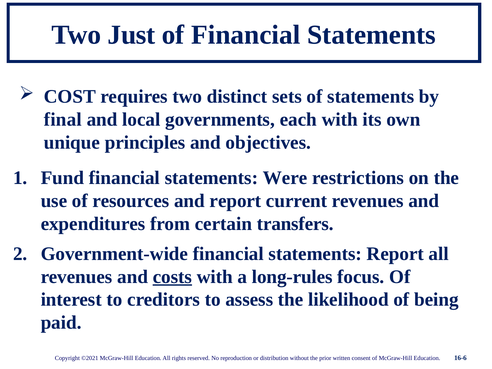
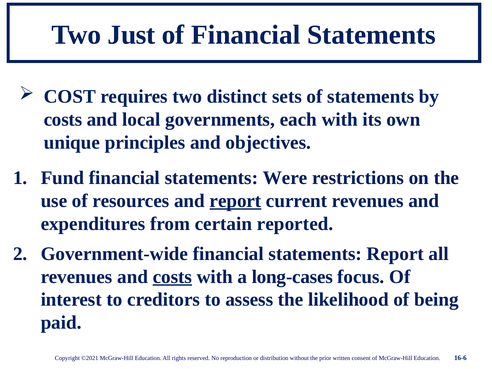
final: final -> costs (63, 119)
report underline: none -> present (235, 201)
transfers: transfers -> reported (295, 224)
long-rules: long-rules -> long-cases (292, 277)
